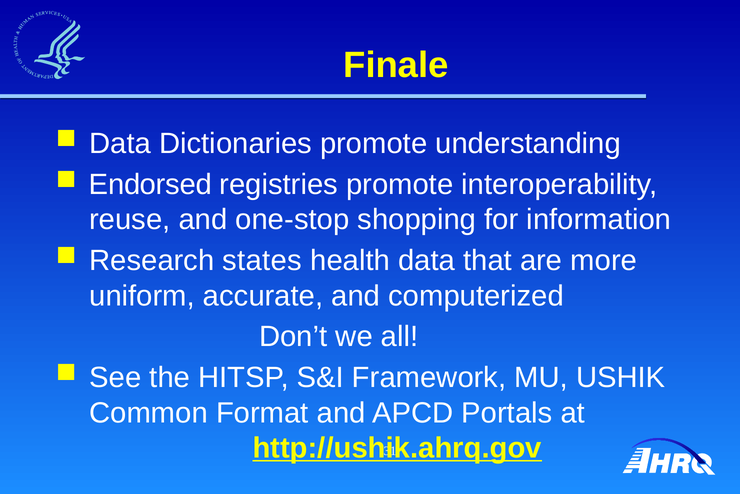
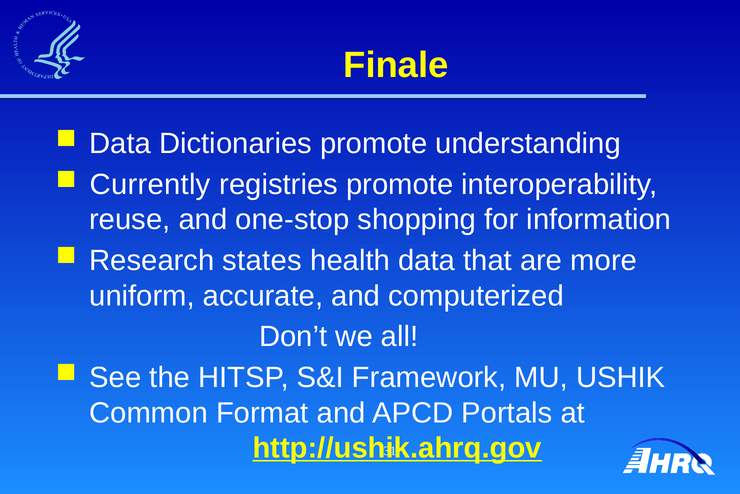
Endorsed: Endorsed -> Currently (150, 184)
